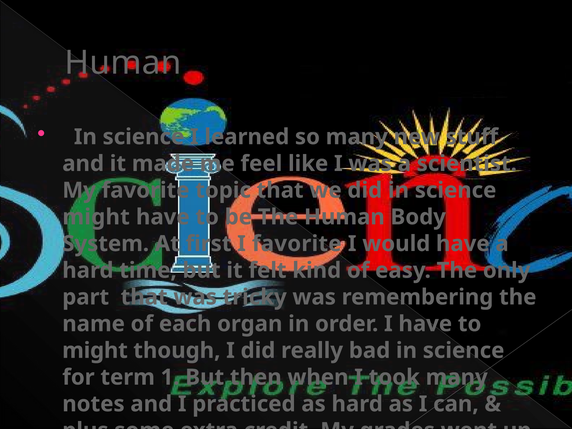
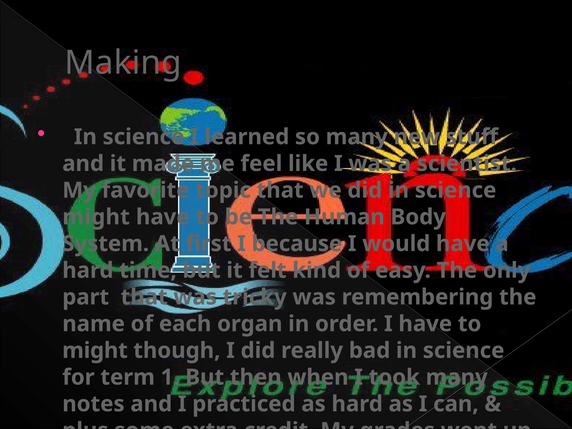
Human: Human -> Making (123, 63)
I favorite: favorite -> because (297, 244)
